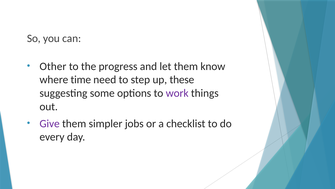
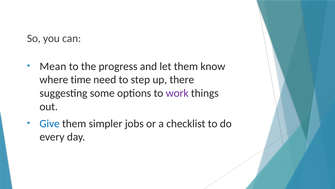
Other: Other -> Mean (53, 66)
these: these -> there (182, 80)
Give colour: purple -> blue (50, 123)
